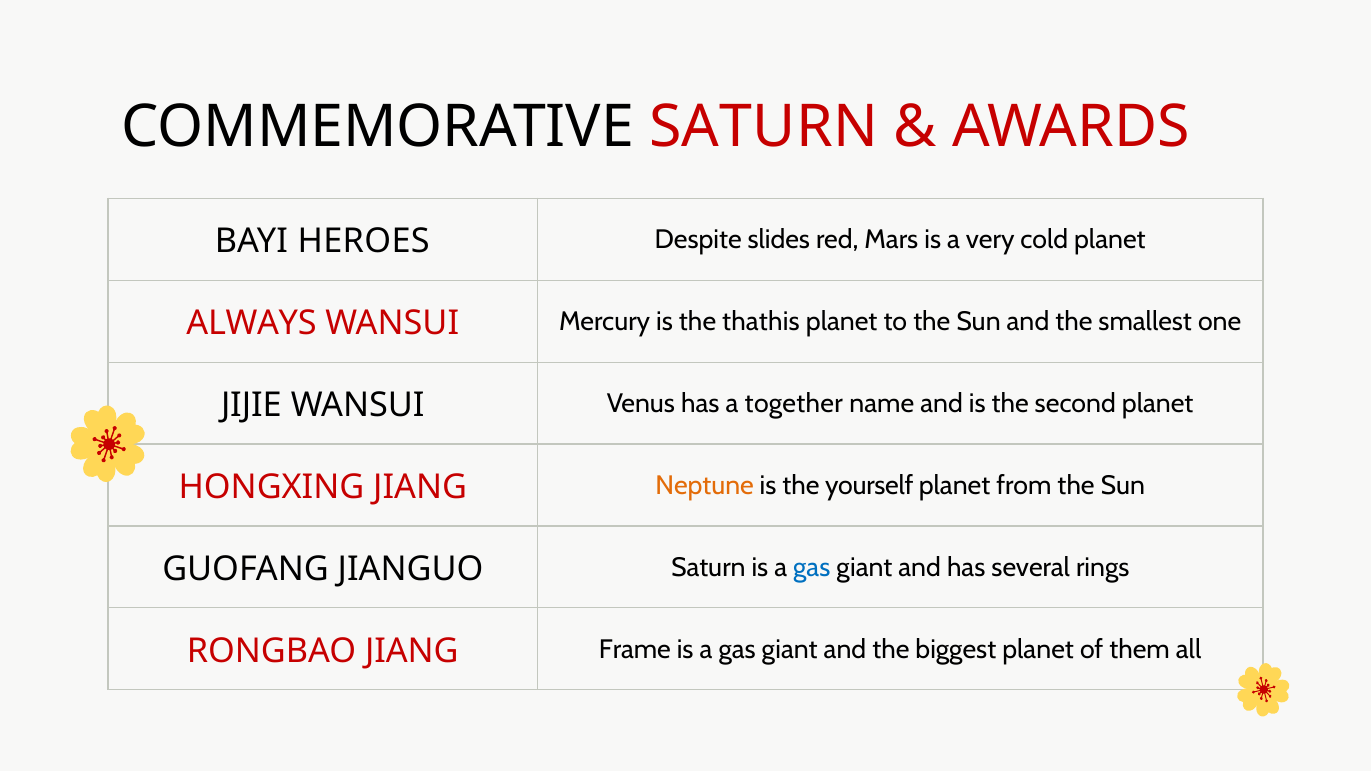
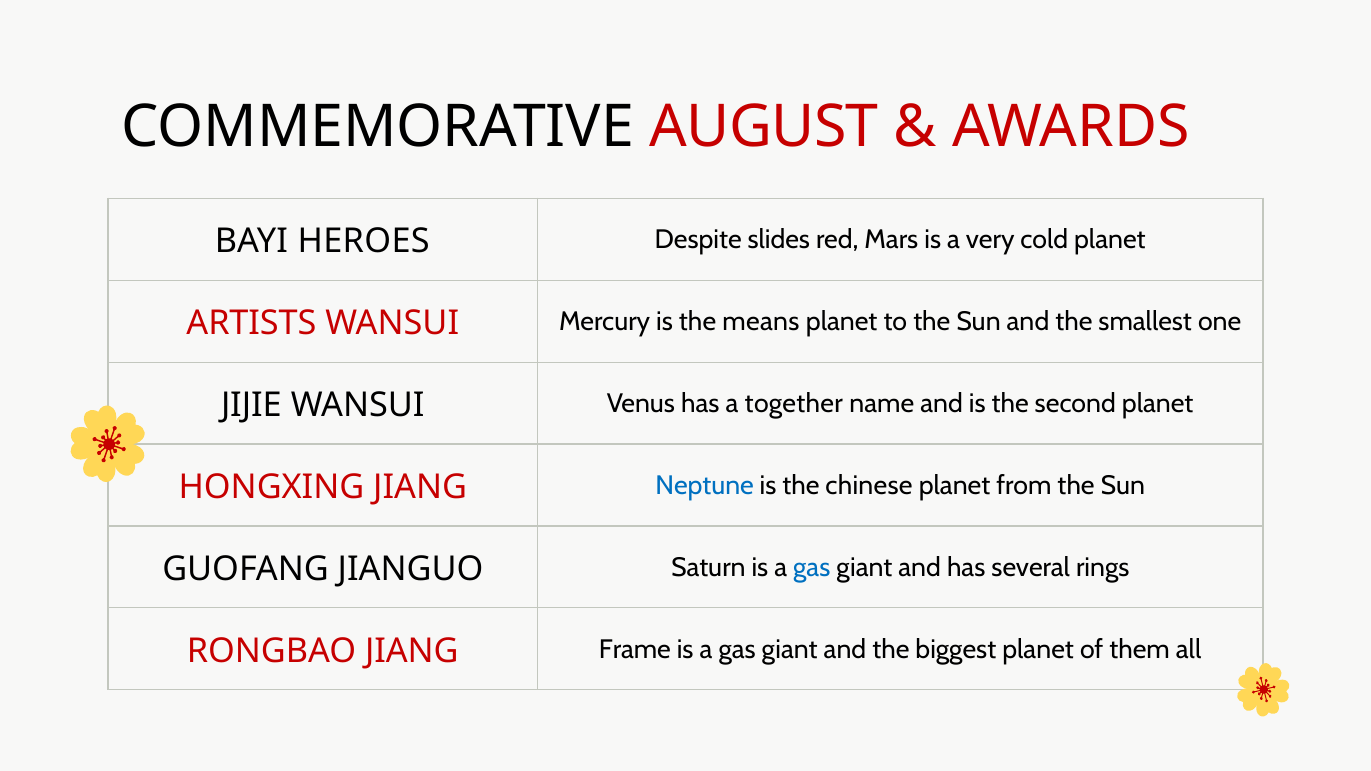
COMMEMORATIVE SATURN: SATURN -> AUGUST (764, 127)
ALWAYS: ALWAYS -> ARTISTS (251, 323)
thathis: thathis -> means (761, 322)
Neptune colour: orange -> blue (705, 486)
yourself: yourself -> chinese (869, 486)
